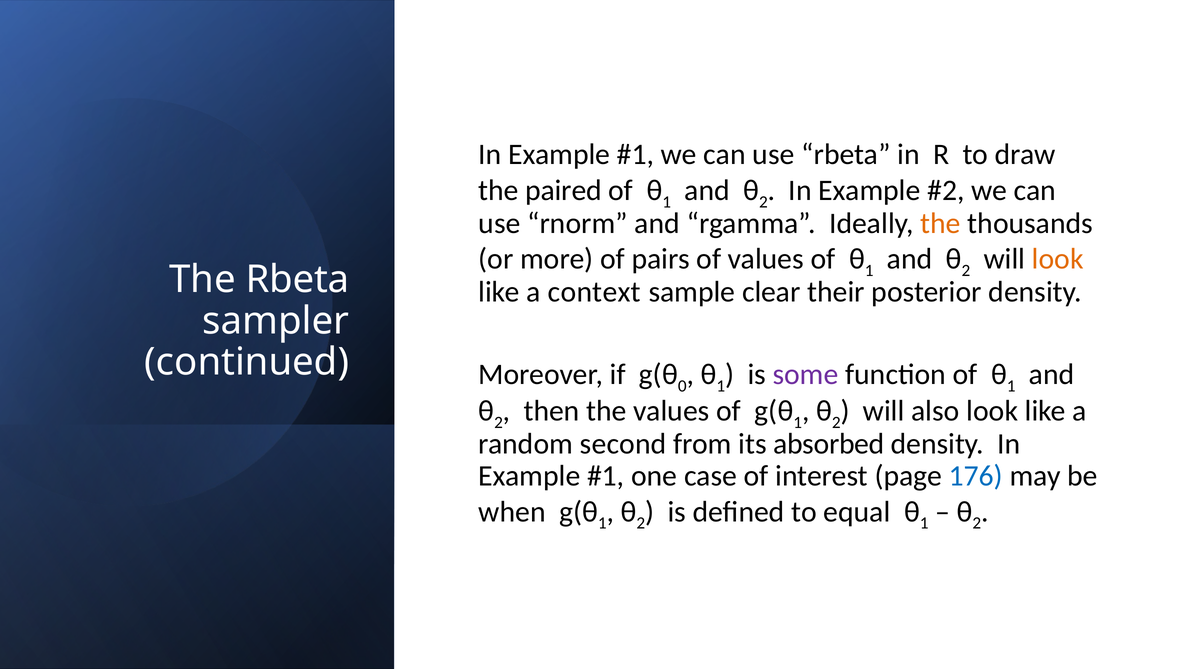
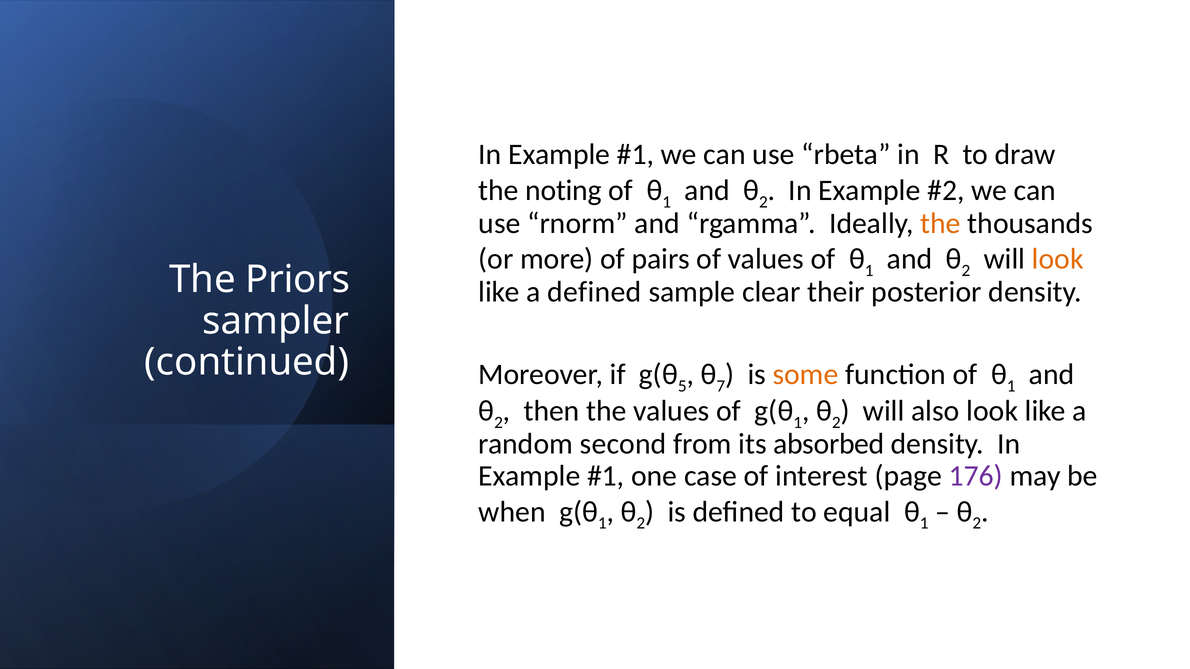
paired: paired -> noting (564, 190)
The Rbeta: Rbeta -> Priors (298, 280)
a context: context -> defined (594, 292)
0: 0 -> 5 (682, 386)
1: 1 -> 7 (721, 386)
some colour: purple -> orange (806, 375)
176 colour: blue -> purple (976, 476)
